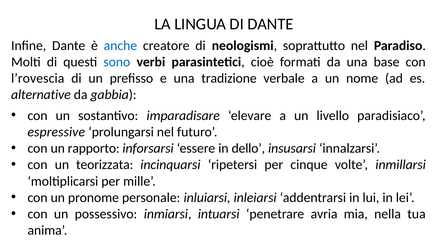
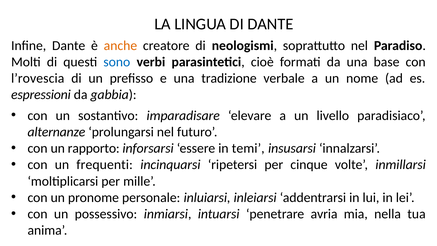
anche colour: blue -> orange (120, 46)
alternative: alternative -> espressioni (41, 95)
espressive: espressive -> alternanze (56, 132)
dello: dello -> temi (248, 148)
teorizzata: teorizzata -> frequenti (105, 165)
